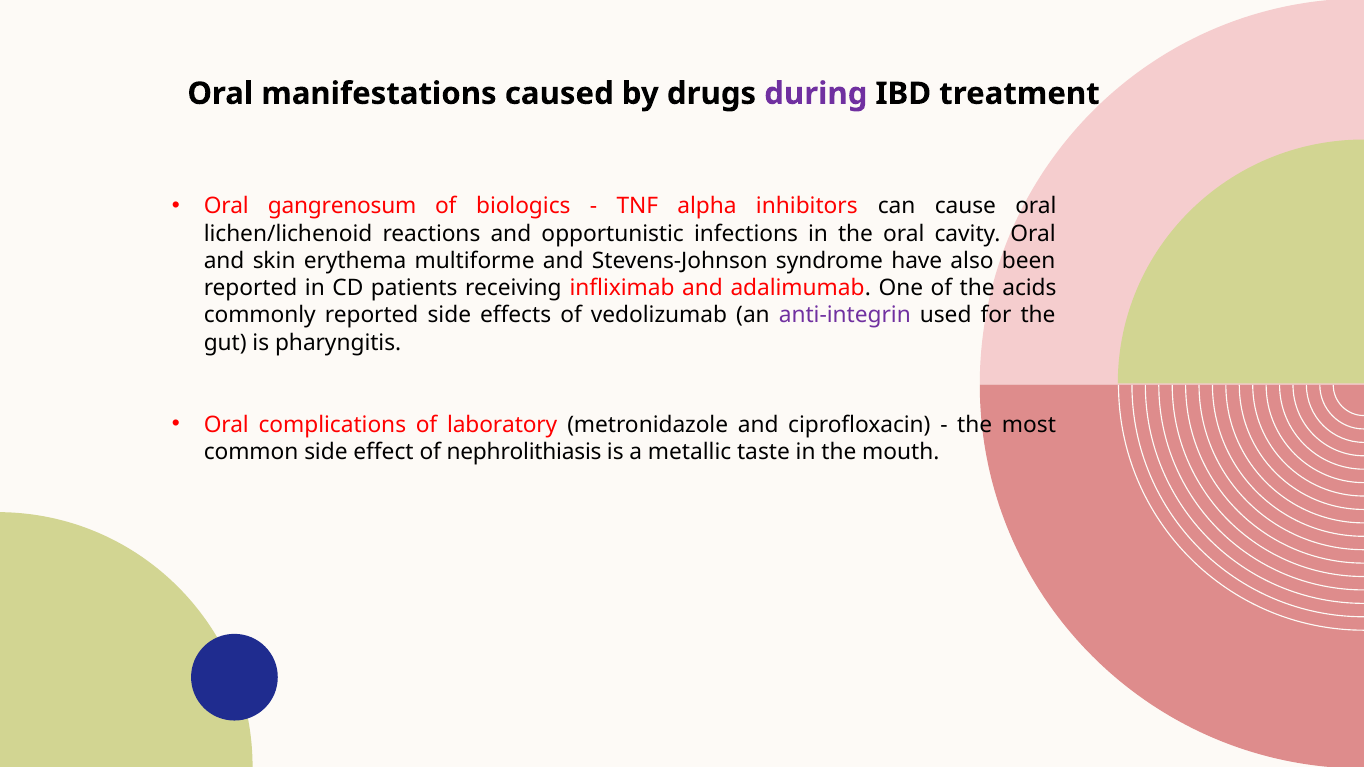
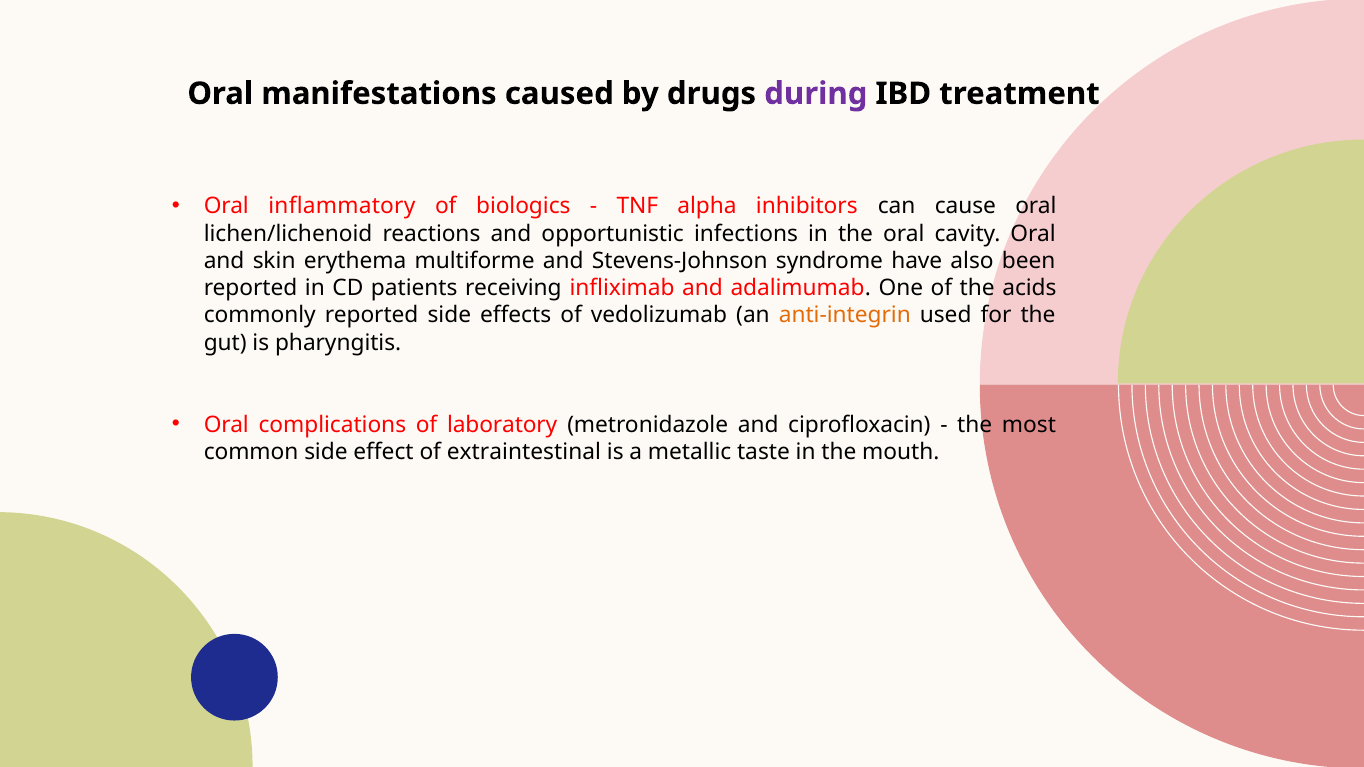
gangrenosum: gangrenosum -> inflammatory (342, 207)
anti-integrin colour: purple -> orange (845, 316)
nephrolithiasis: nephrolithiasis -> extraintestinal (524, 452)
